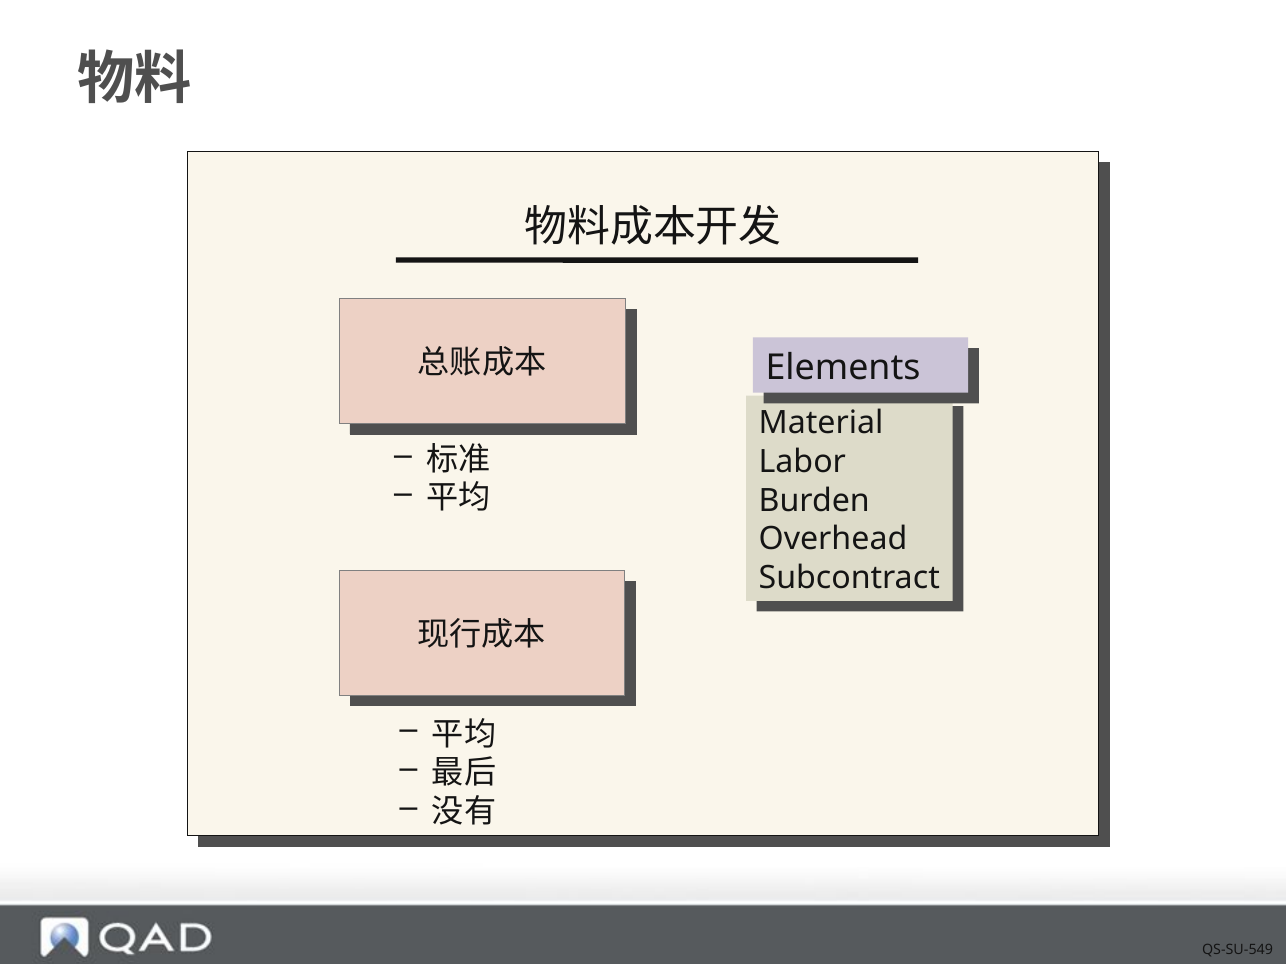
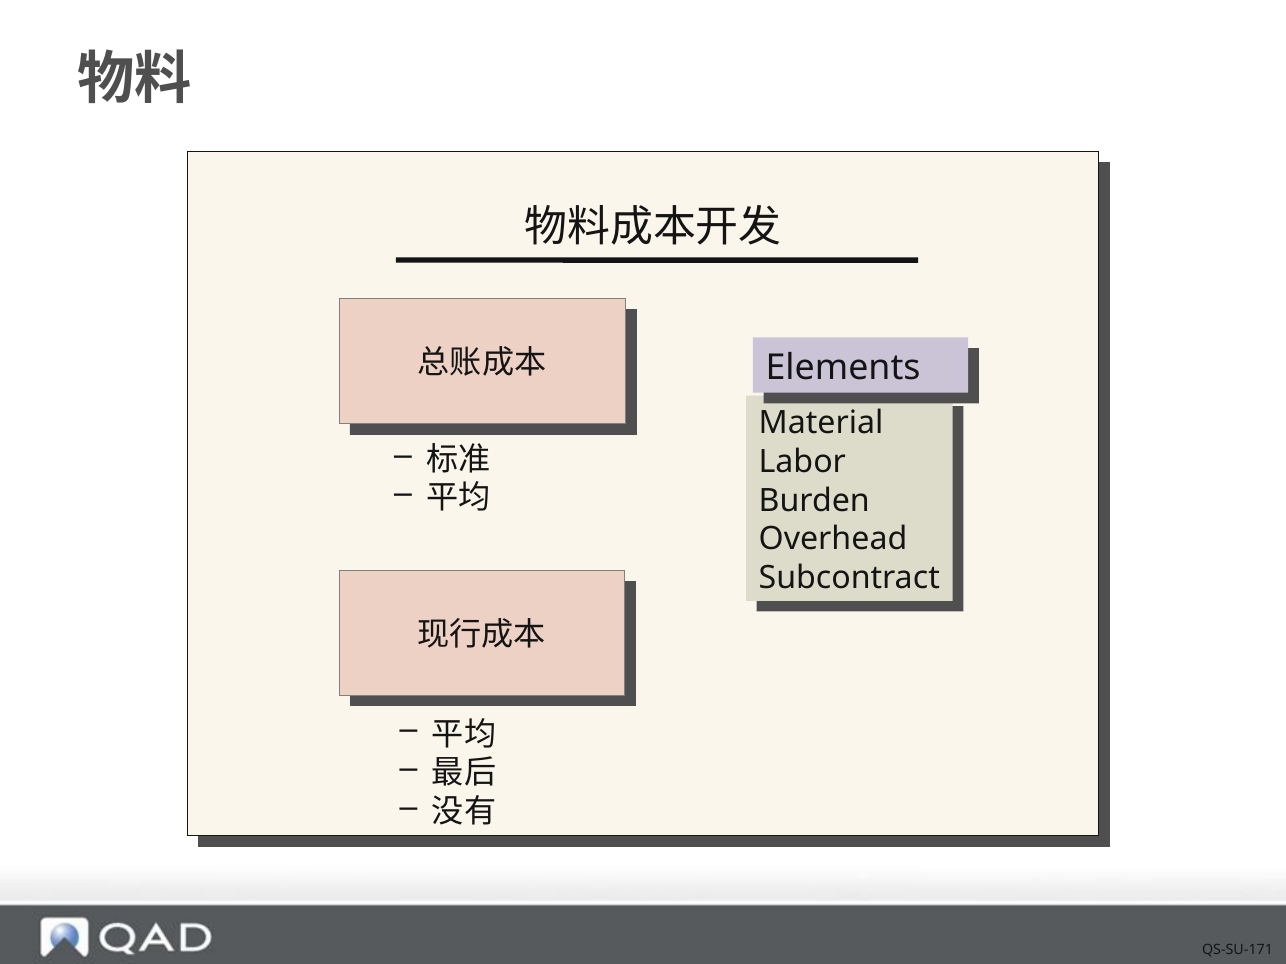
QS-SU-549: QS-SU-549 -> QS-SU-171 (1238, 950)
